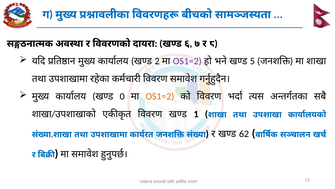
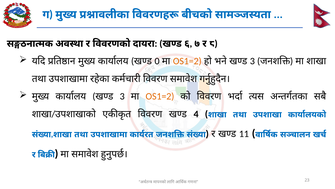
2: 2 -> 0 (157, 61)
OS1=2 colour: purple -> orange (187, 61)
5: 5 -> 3 (252, 61)
0: 0 -> 3 (122, 96)
1: 1 -> 4 (196, 114)
62: 62 -> 11 (244, 134)
